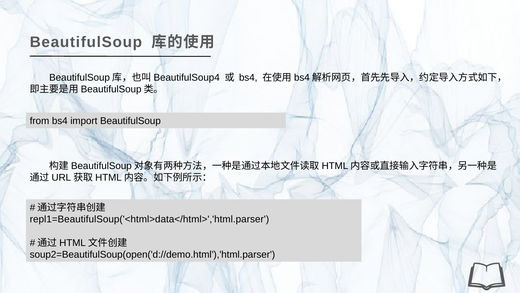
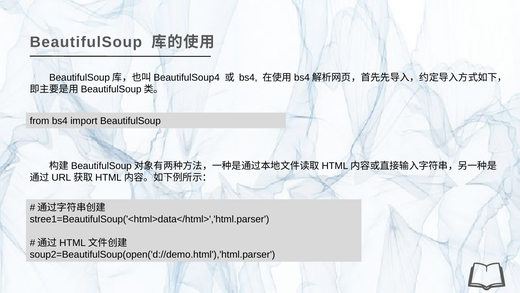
repl1=BeautifulSoup('<html>data</html>','html.parser: repl1=BeautifulSoup('<html>data</html>','html.parser -> stree1=BeautifulSoup('<html>data</html>','html.parser (149, 219)
